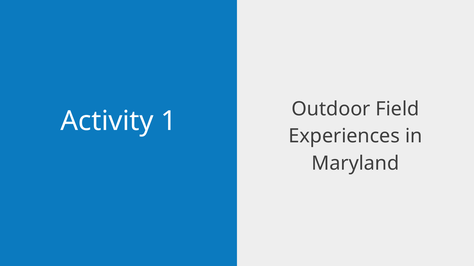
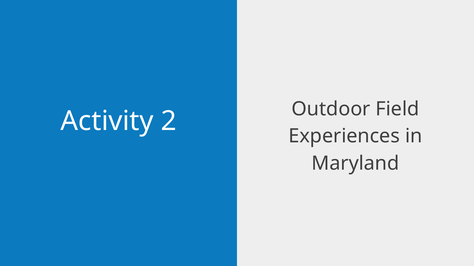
1: 1 -> 2 (169, 121)
